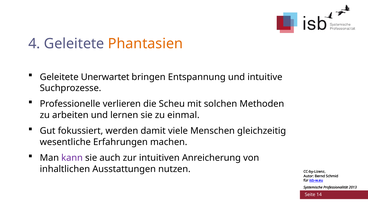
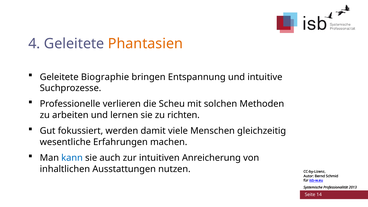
Unerwartet: Unerwartet -> Biographie (105, 77)
einmal: einmal -> richten (183, 115)
kann colour: purple -> blue (72, 158)
